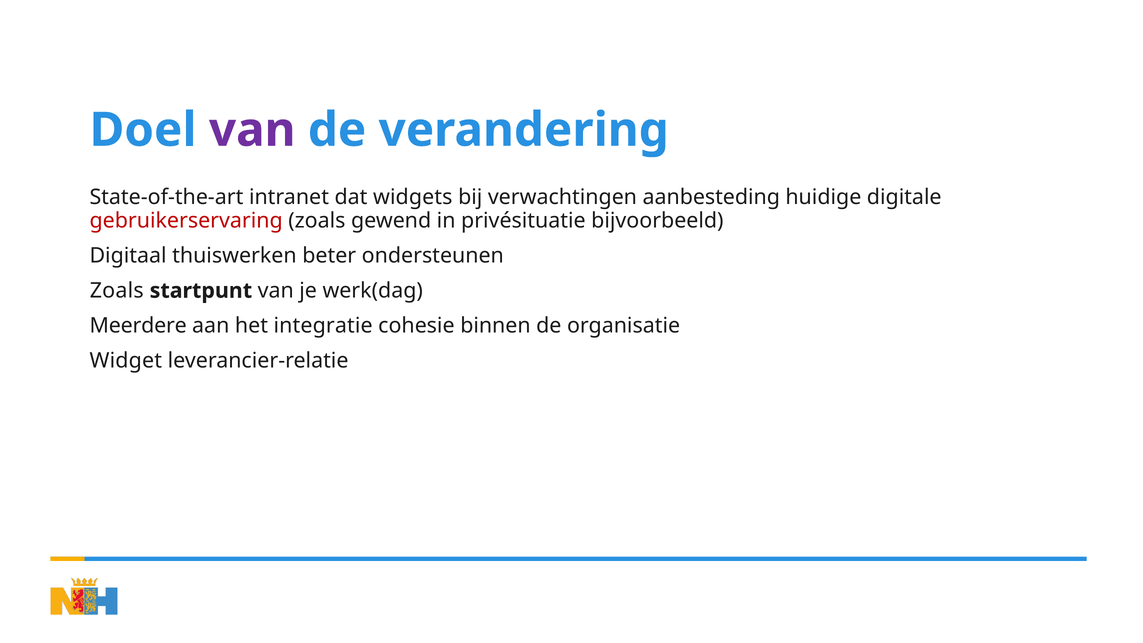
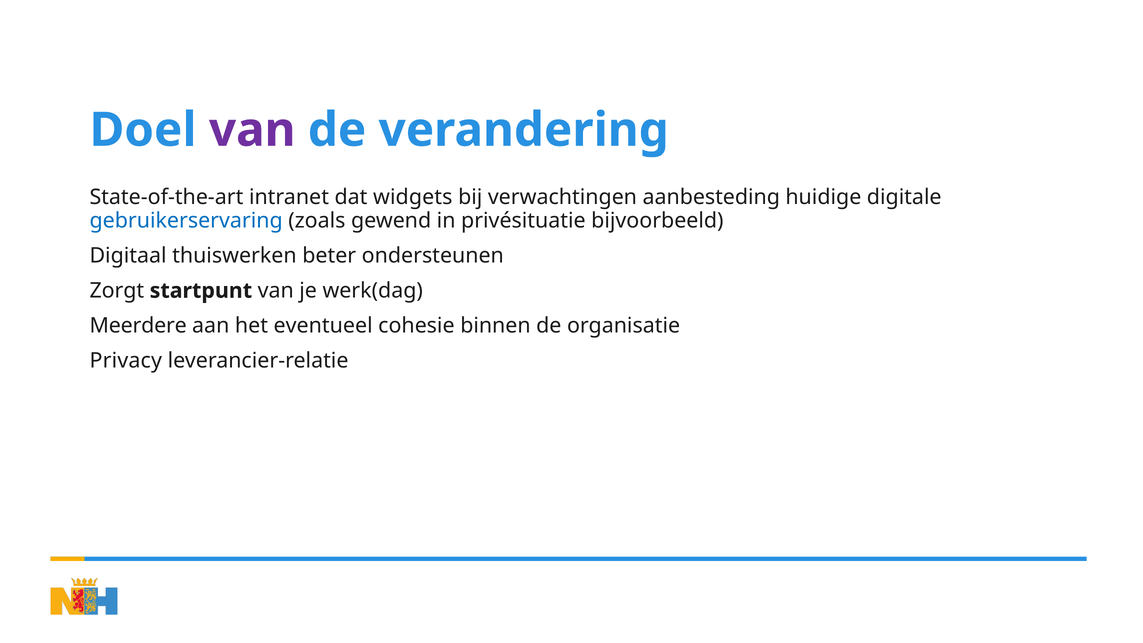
gebruikerservaring colour: red -> blue (186, 221)
Zoals: Zoals -> Zorgt (117, 291)
integratie: integratie -> eventueel (323, 326)
Widget: Widget -> Privacy (126, 361)
